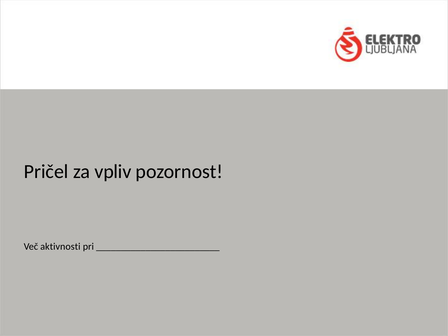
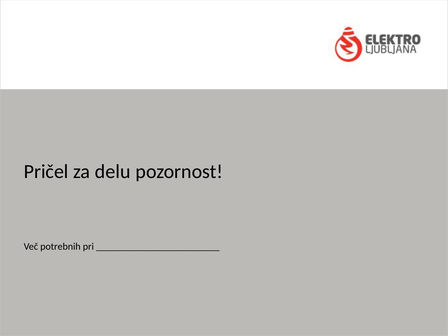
vpliv: vpliv -> delu (113, 172)
aktivnosti: aktivnosti -> potrebnih (60, 247)
